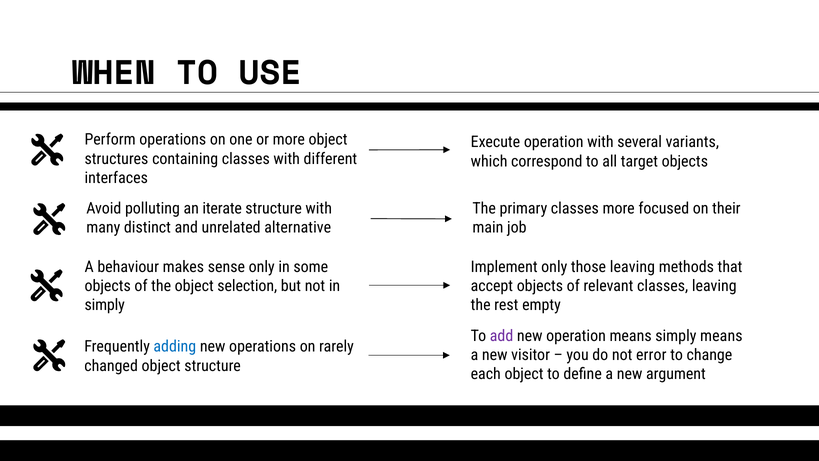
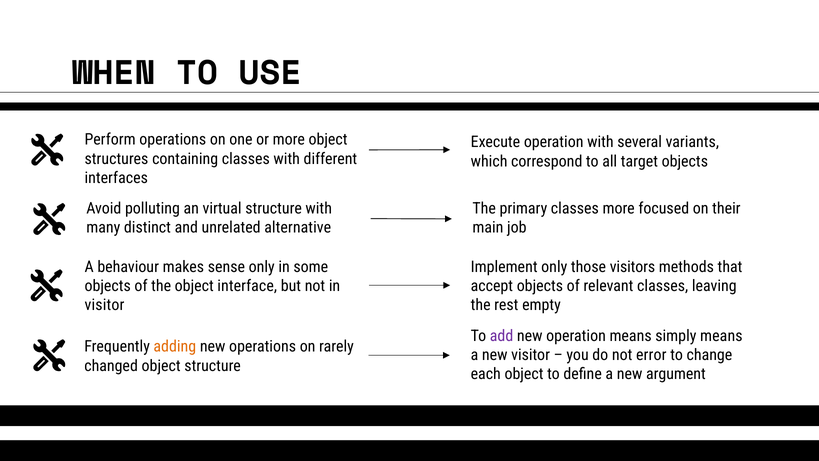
iterate: iterate -> virtual (222, 208)
those leaving: leaving -> visitors (633, 267)
selection: selection -> interface (247, 286)
simply: simply -> visitor (104, 305)
adding colour: blue -> orange (175, 346)
